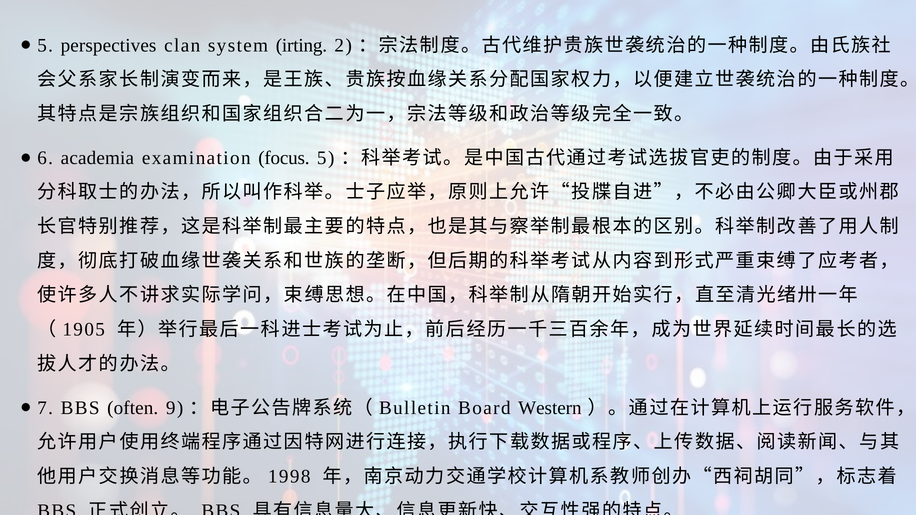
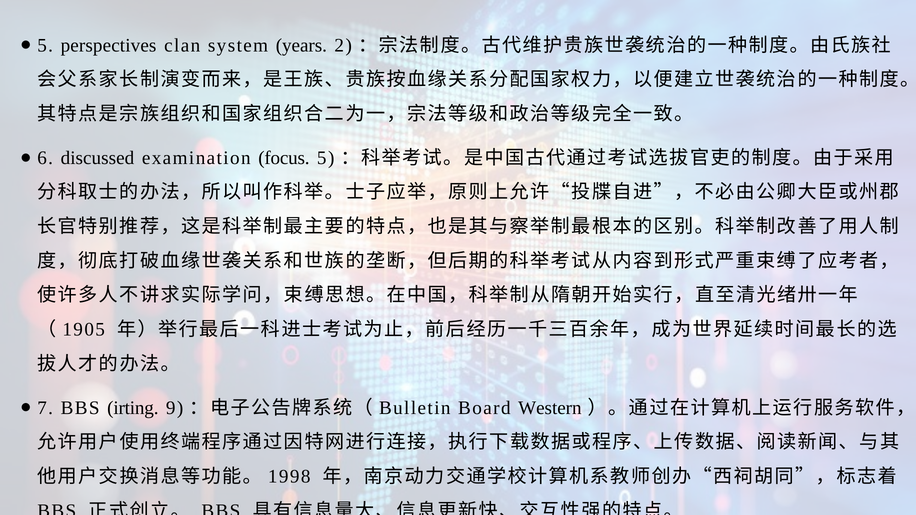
irting: irting -> years (301, 45)
academia: academia -> discussed (97, 158)
often: often -> irting (133, 408)
